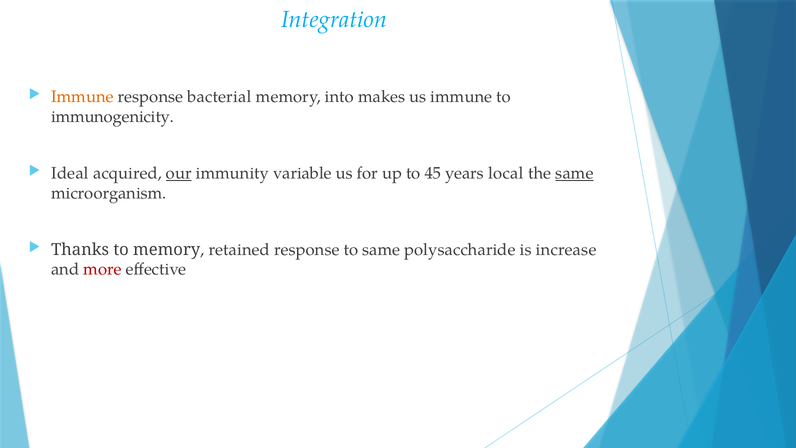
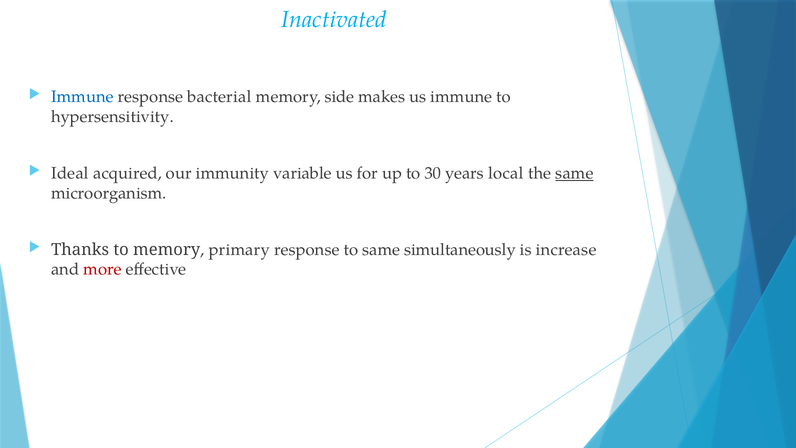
Integration: Integration -> Inactivated (334, 19)
Immune colour: orange -> blue (82, 97)
into: into -> side (340, 97)
immunogenicity: immunogenicity -> hypersensitivity (112, 117)
our underline: present -> none (179, 173)
45: 45 -> 30 (433, 173)
retained: retained -> primary (239, 249)
polysaccharide: polysaccharide -> simultaneously (460, 249)
